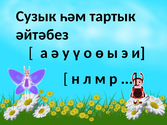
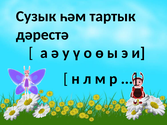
әйтәбез: әйтәбез -> дәрестә (42, 35)
